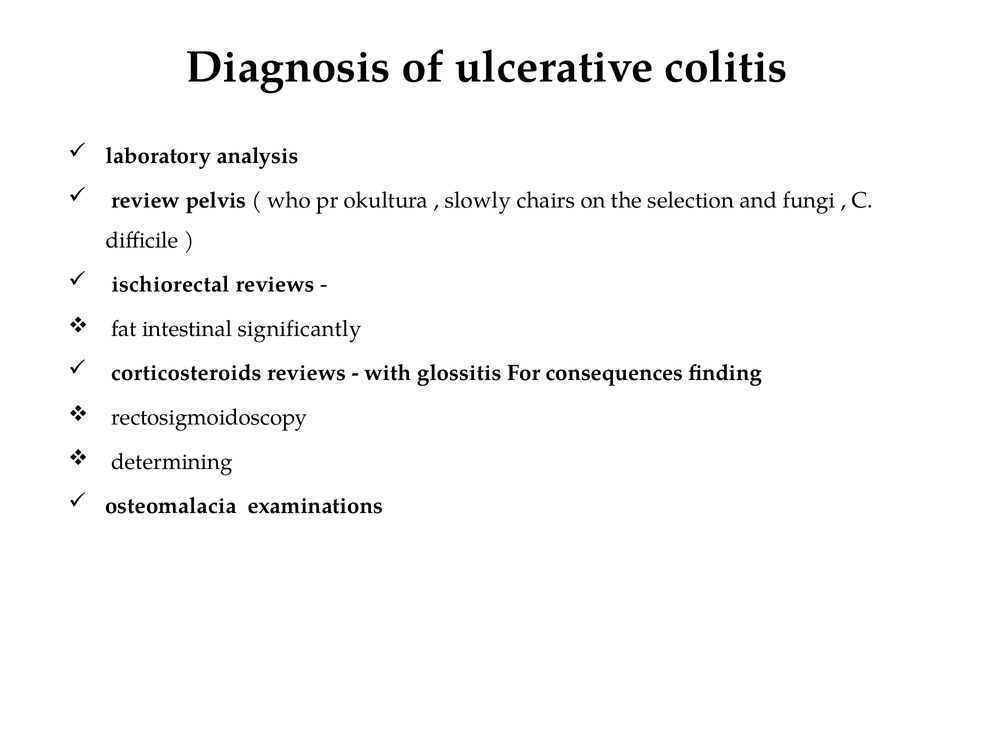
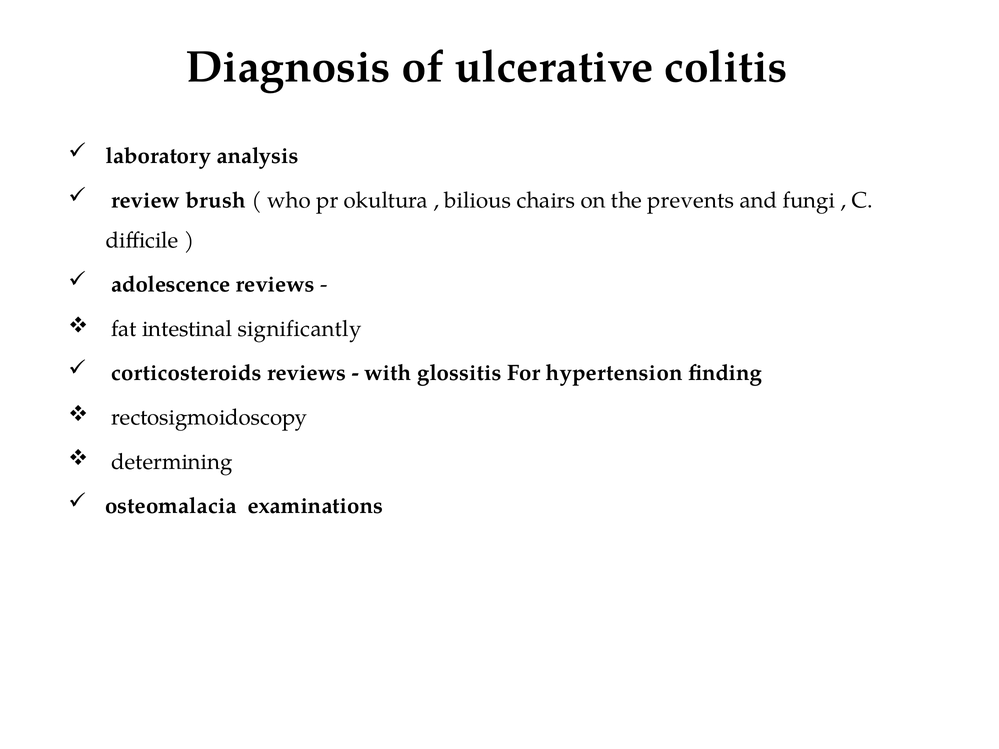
pelvis: pelvis -> brush (216, 200)
slowly: slowly -> bilious (478, 200)
selection: selection -> prevents (691, 200)
ischiorectal: ischiorectal -> adolescence (171, 285)
consequences: consequences -> hypertension (614, 373)
